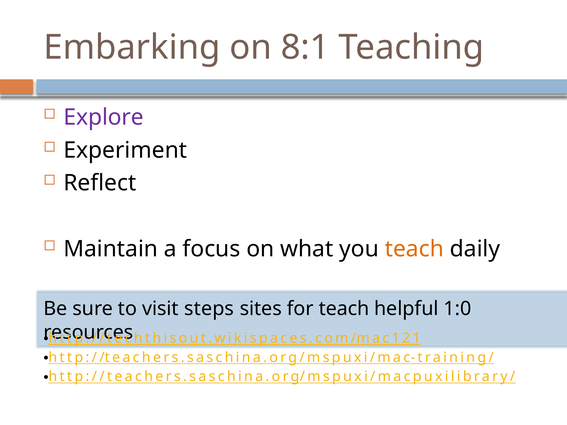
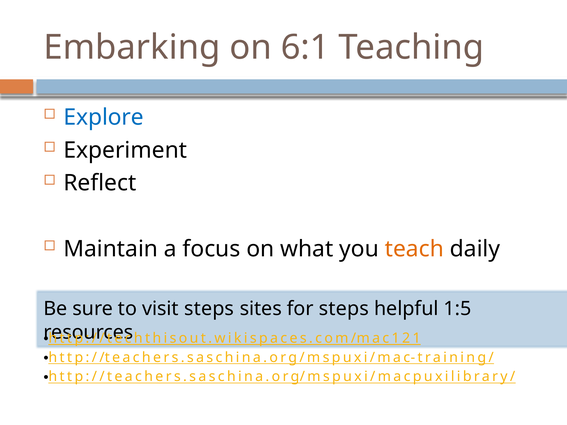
8:1: 8:1 -> 6:1 (305, 47)
Explore colour: purple -> blue (104, 117)
for teach: teach -> steps (344, 309)
1:0: 1:0 -> 1:5 (458, 309)
